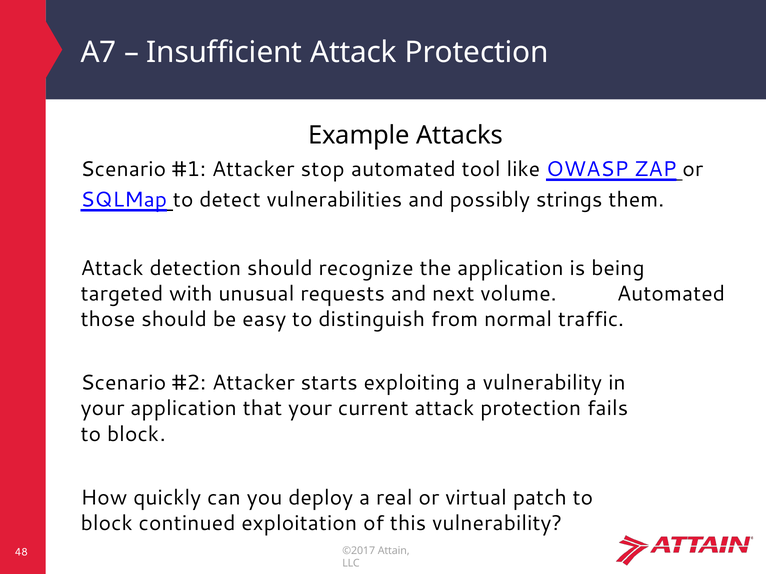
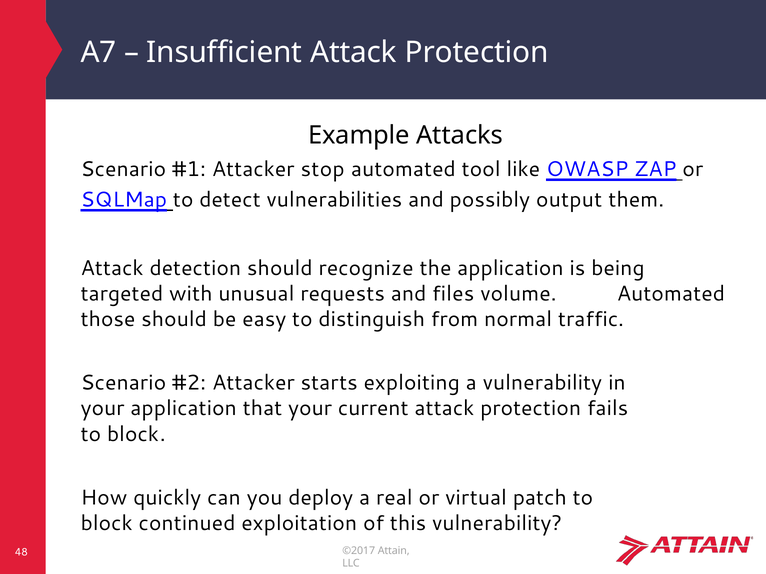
strings: strings -> output (569, 200)
next: next -> files (453, 294)
